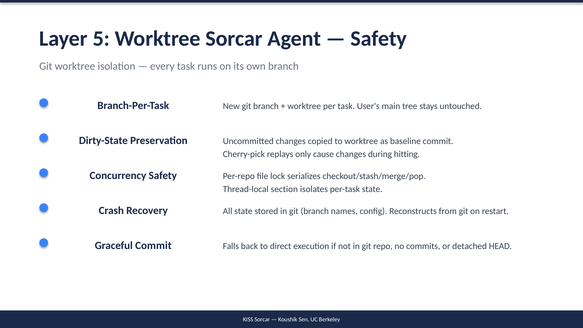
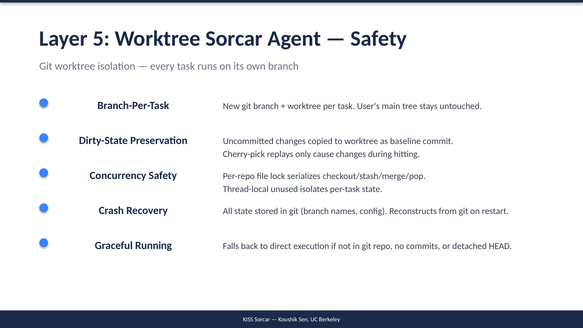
section: section -> unused (284, 189)
Graceful Commit: Commit -> Running (154, 246)
